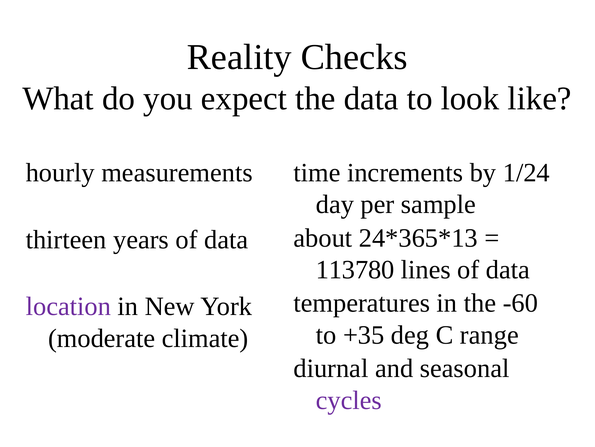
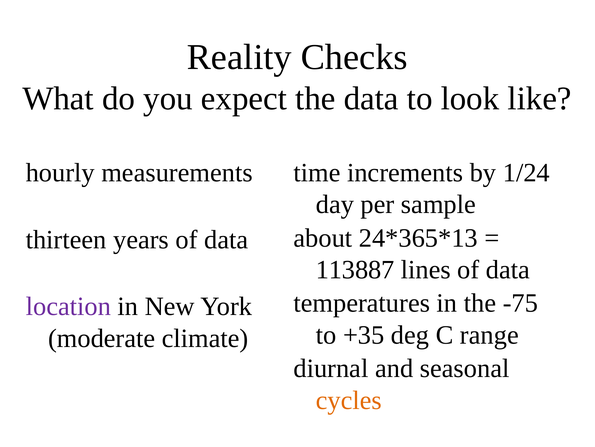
113780: 113780 -> 113887 (355, 269)
-60: -60 -> -75 (520, 303)
cycles colour: purple -> orange (349, 400)
